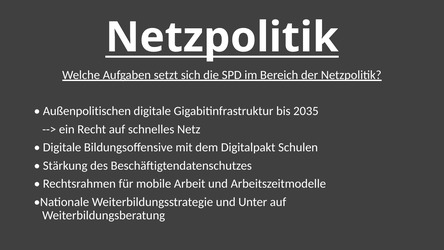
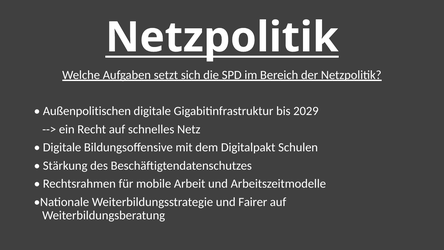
2035: 2035 -> 2029 (306, 111)
Unter: Unter -> Fairer (253, 202)
